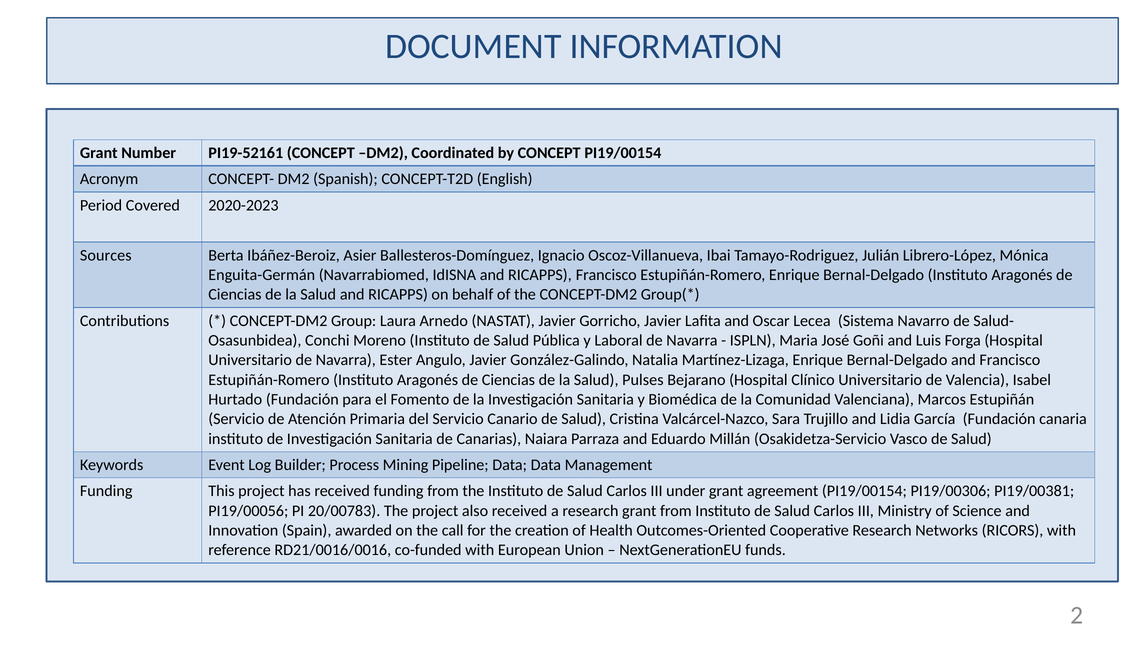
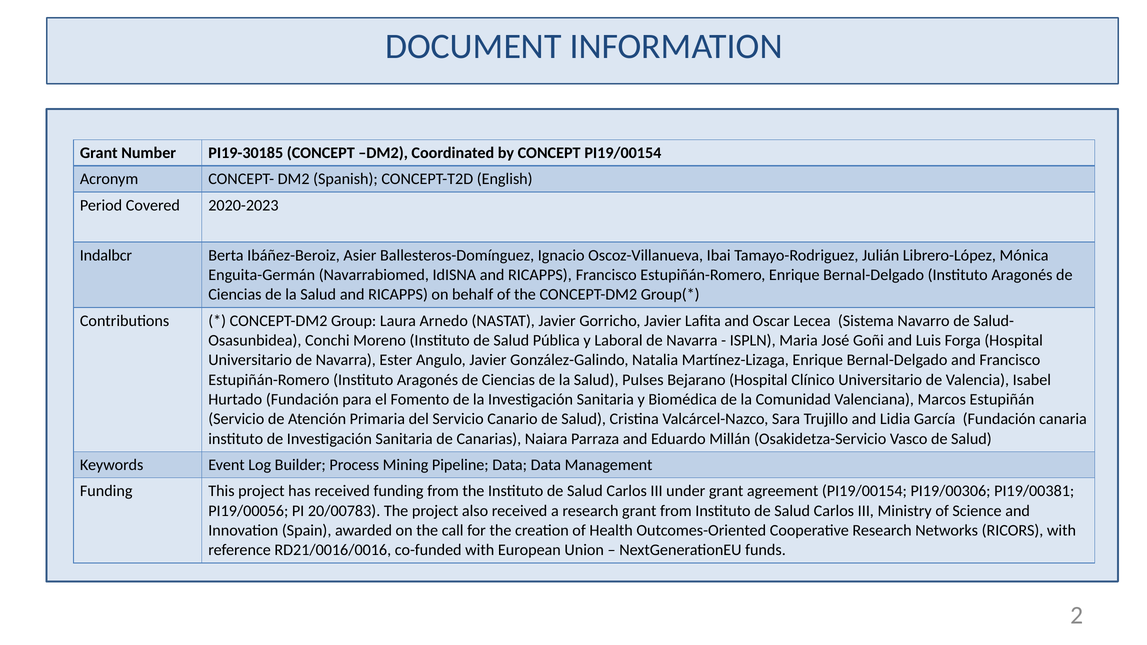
PI19-52161: PI19-52161 -> PI19-30185 (246, 153)
Sources: Sources -> Indalbcr (106, 255)
